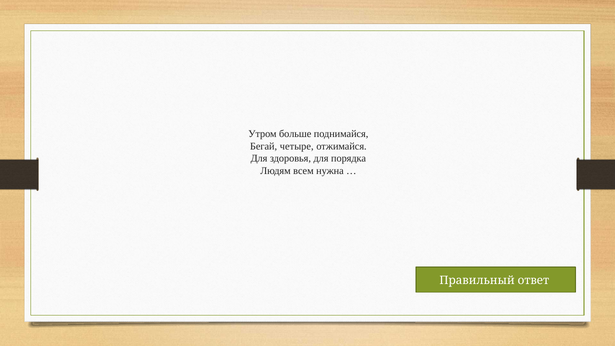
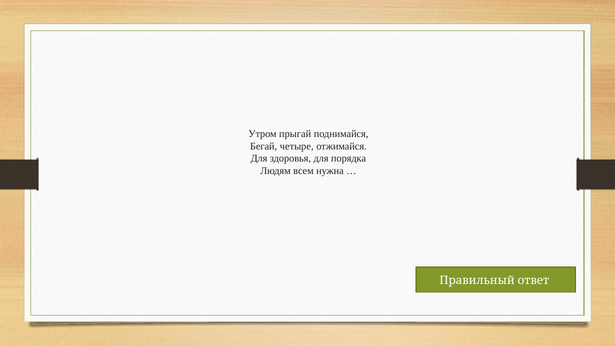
больше: больше -> прыгай (295, 134)
